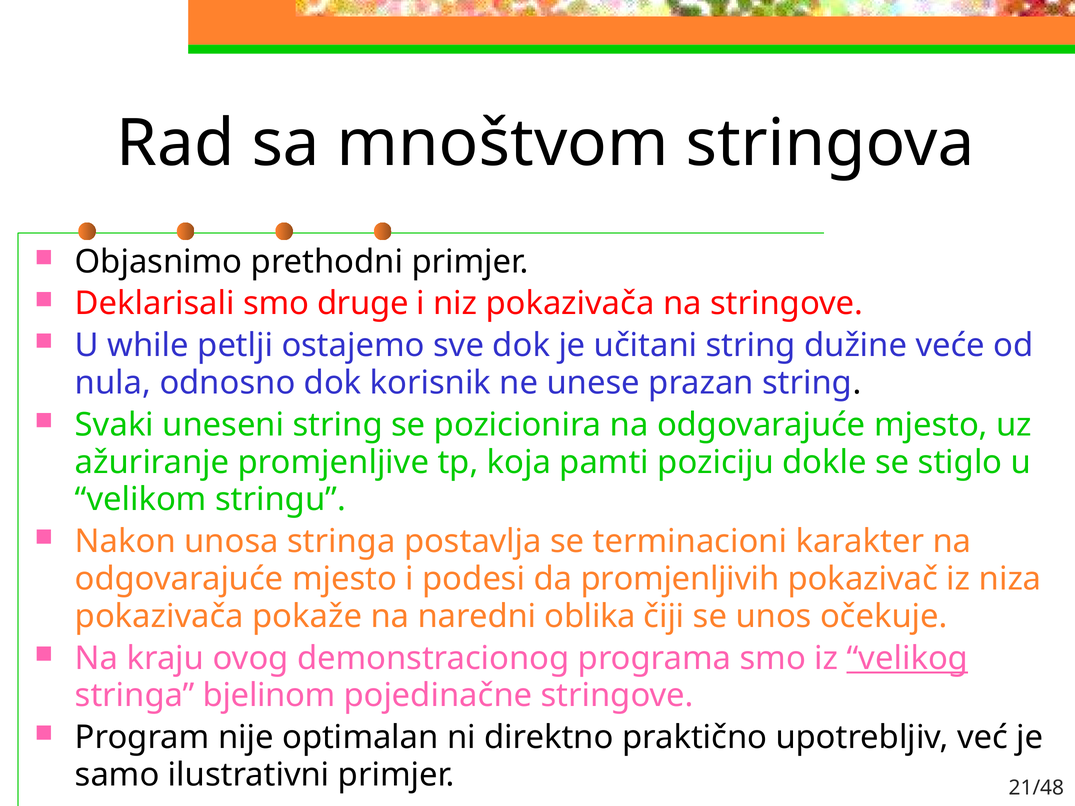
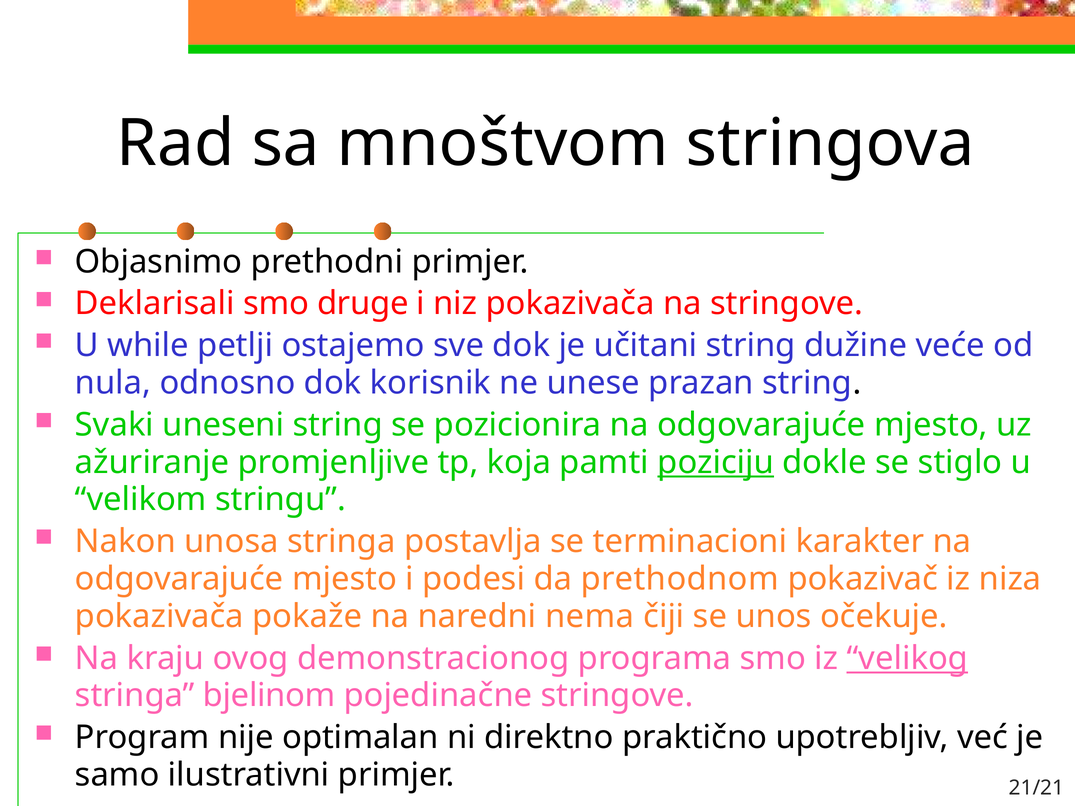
poziciju underline: none -> present (716, 462)
promjenljivih: promjenljivih -> prethodnom (680, 579)
oblika: oblika -> nema (590, 617)
21/48: 21/48 -> 21/21 (1037, 788)
